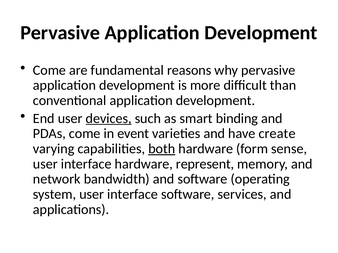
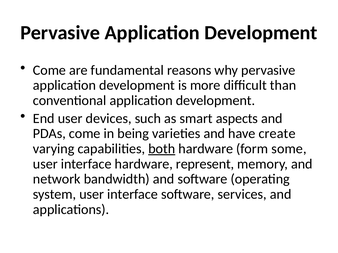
devices underline: present -> none (109, 119)
binding: binding -> aspects (237, 119)
event: event -> being (133, 134)
sense: sense -> some (289, 149)
